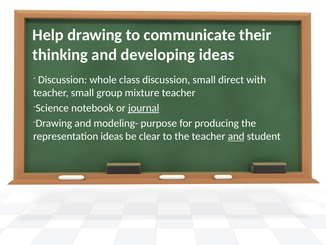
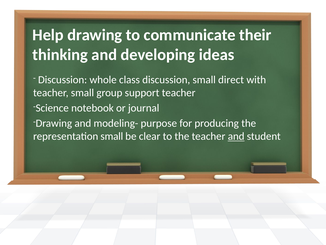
mixture: mixture -> support (142, 93)
journal underline: present -> none (144, 108)
representation ideas: ideas -> small (112, 136)
